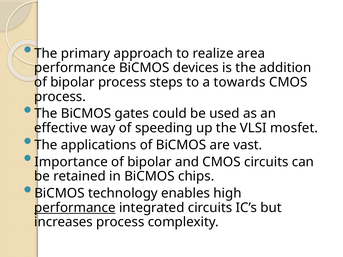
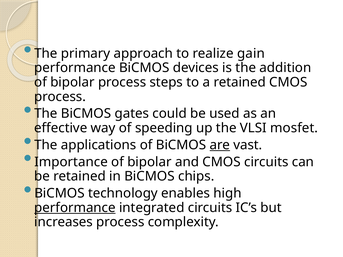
area: area -> gain (251, 54)
a towards: towards -> retained (240, 82)
are underline: none -> present (220, 145)
